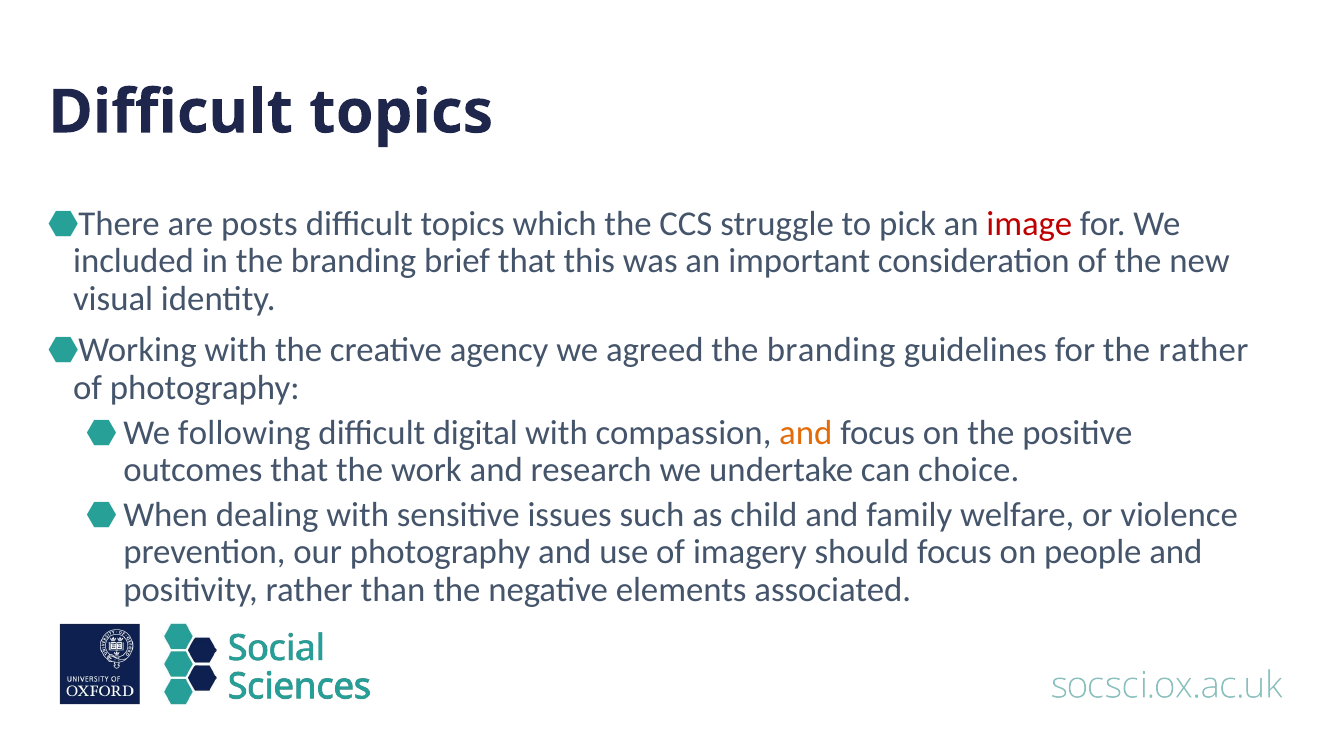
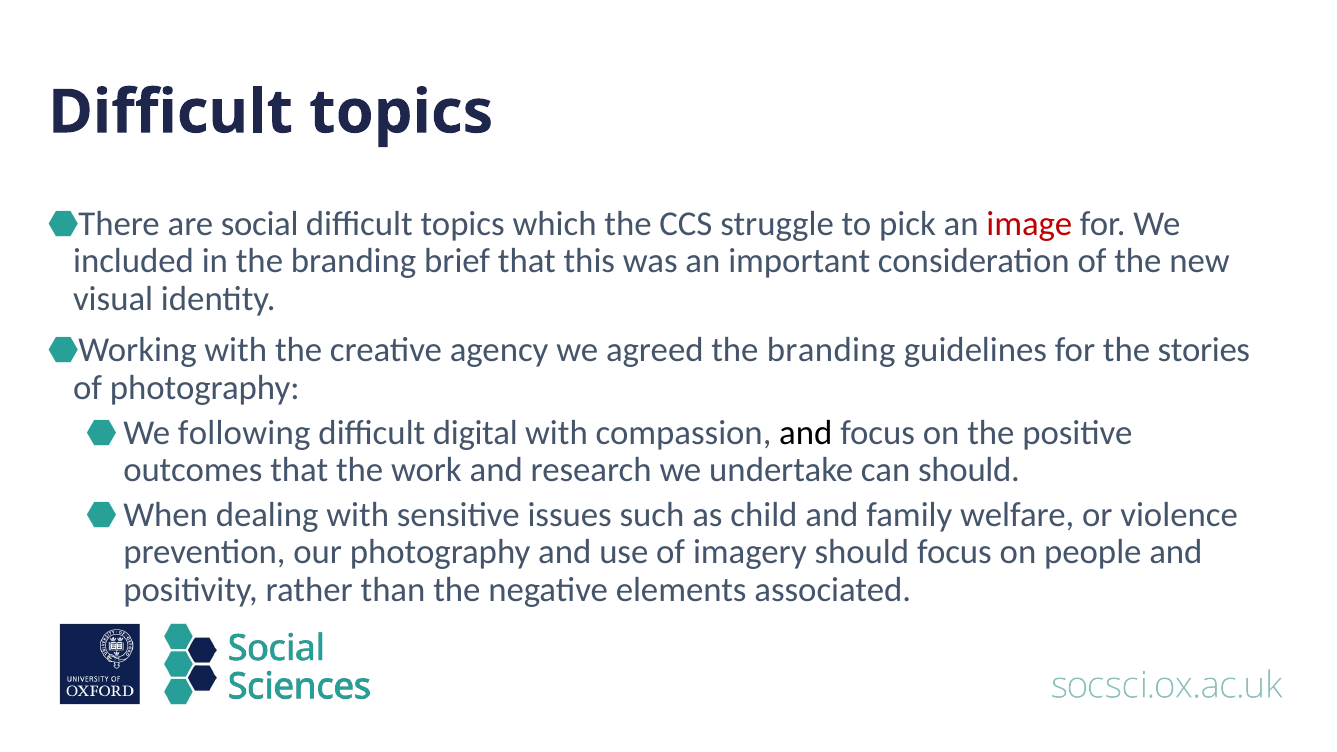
posts: posts -> social (260, 224)
the rather: rather -> stories (1204, 350)
and colour: orange -> black (806, 433)
can choice: choice -> should (969, 470)
